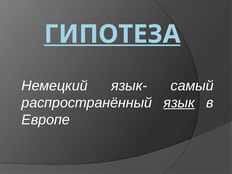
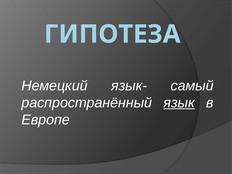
ГИПОТЕЗА underline: present -> none (112, 34)
